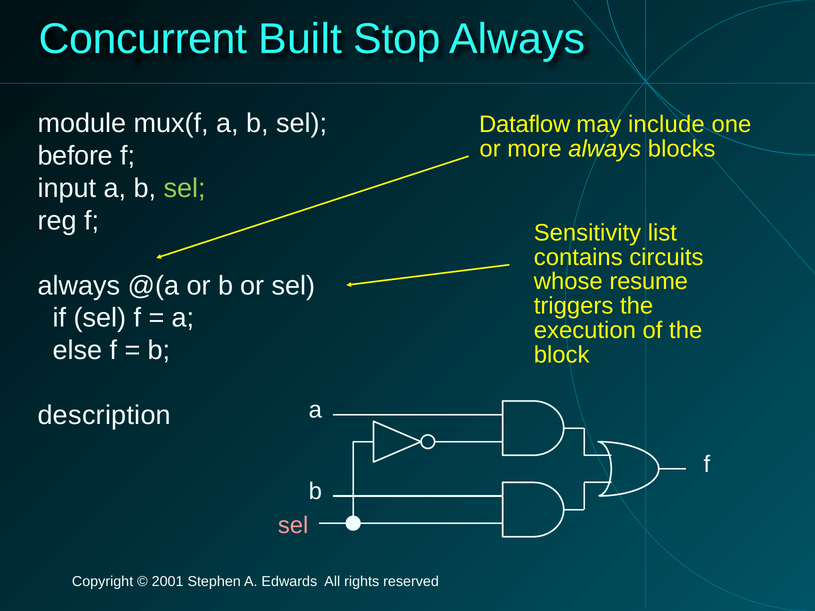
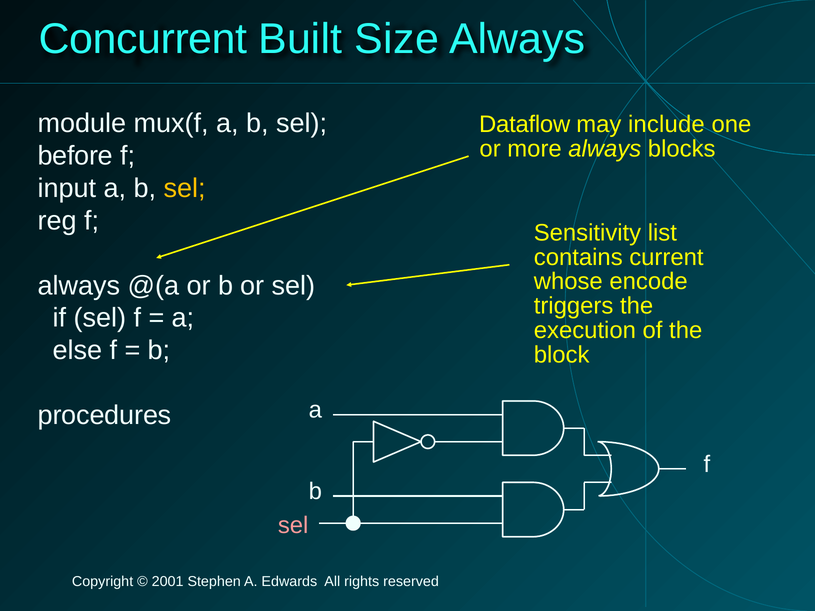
Stop: Stop -> Size (397, 39)
sel colour: light green -> yellow (185, 188)
circuits: circuits -> current (666, 257)
resume: resume -> encode (649, 282)
description: description -> procedures (105, 416)
